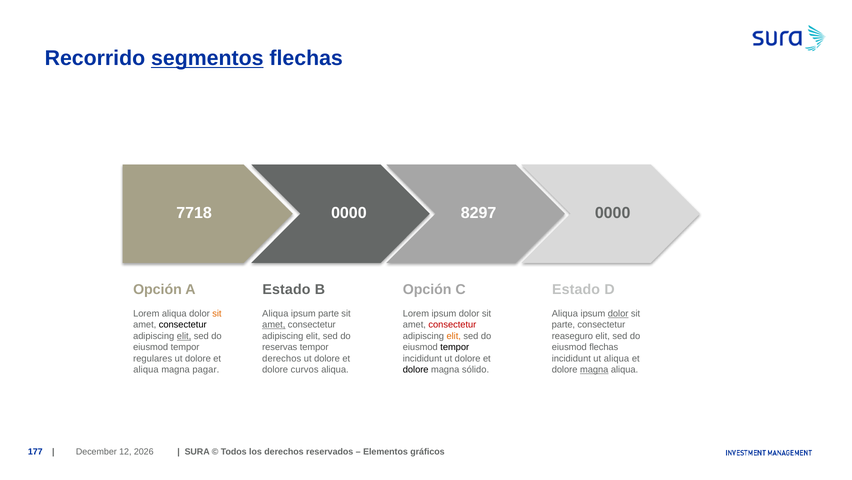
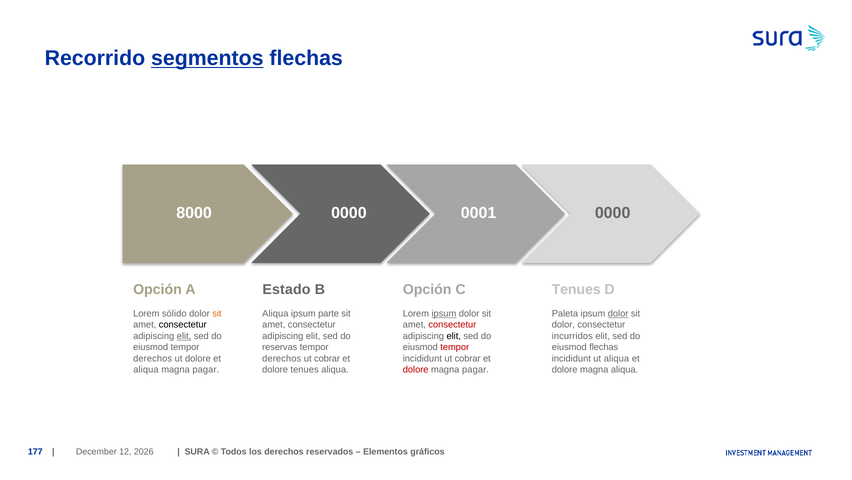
7718: 7718 -> 8000 (194, 212)
8297: 8297 -> 0001 (479, 212)
Estado: Estado -> Tenues (576, 289)
Lorem aliqua: aliqua -> sólido (174, 313)
ipsum underline: none -> present (444, 313)
Aliqua: Aliqua -> Paleta (565, 313)
amet underline: present -> none (274, 324)
parte: parte -> dolor (563, 324)
elit colour: orange -> black (454, 336)
reaseguro: reaseguro -> incurridos (572, 336)
tempor colour: black -> red (455, 347)
regulares: regulares -> derechos (153, 358)
dolore: dolore -> cobrar (327, 358)
incididunt ut dolore: dolore -> cobrar (468, 358)
dolore curvos: curvos -> tenues (305, 369)
dolore colour: black -> red (416, 369)
sólido: sólido -> pagar (476, 369)
magna underline: present -> none (594, 369)
